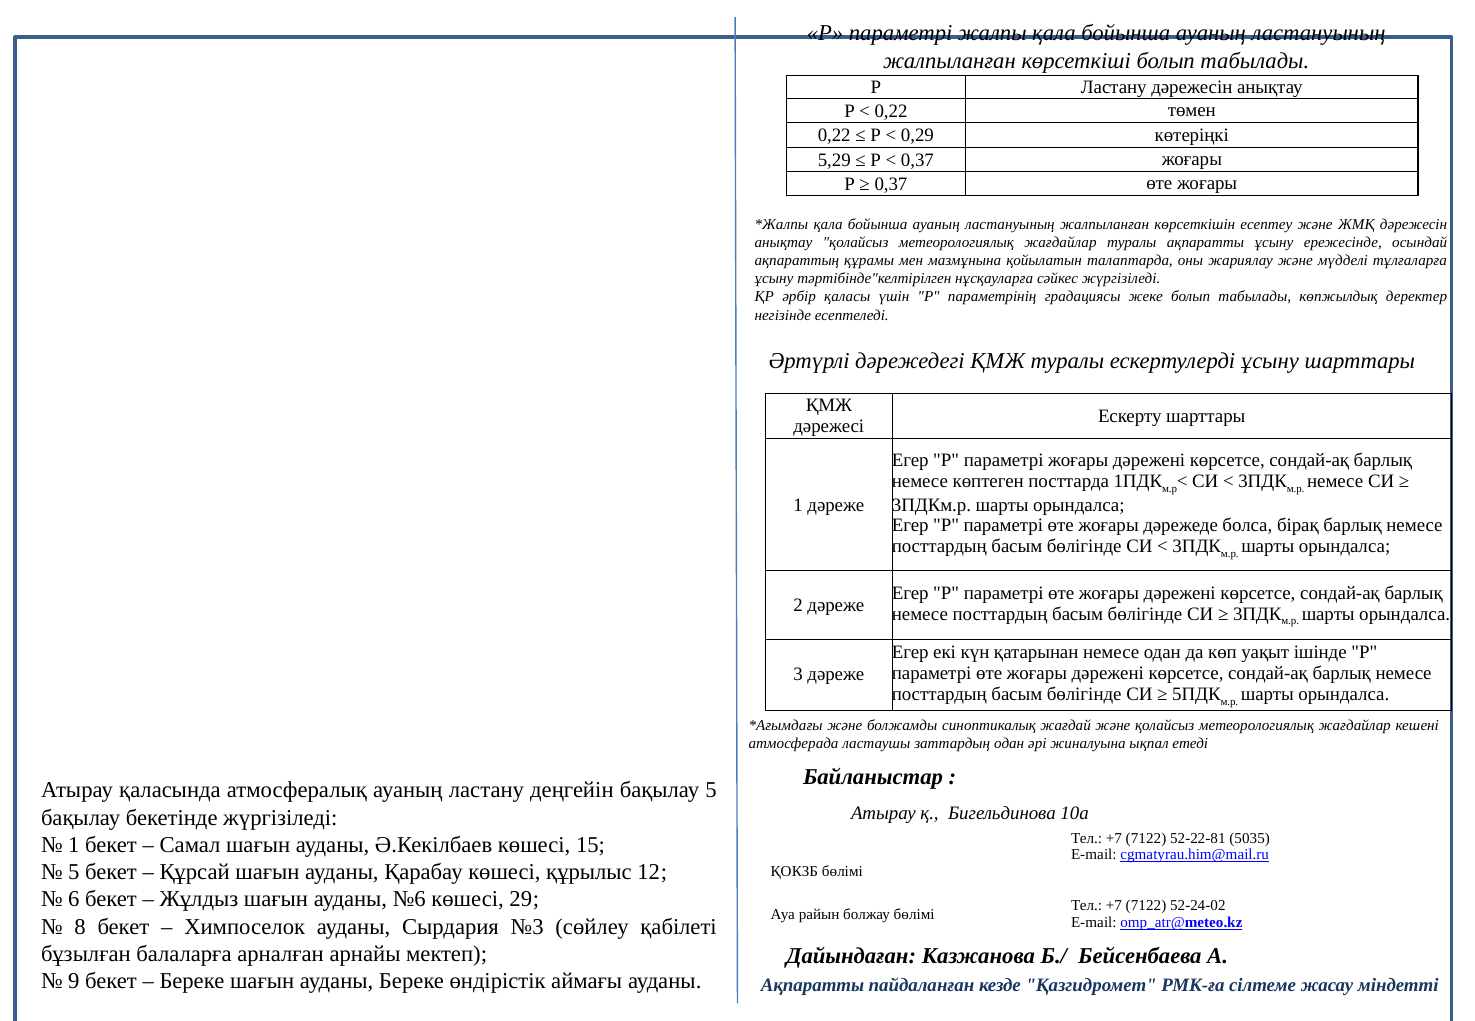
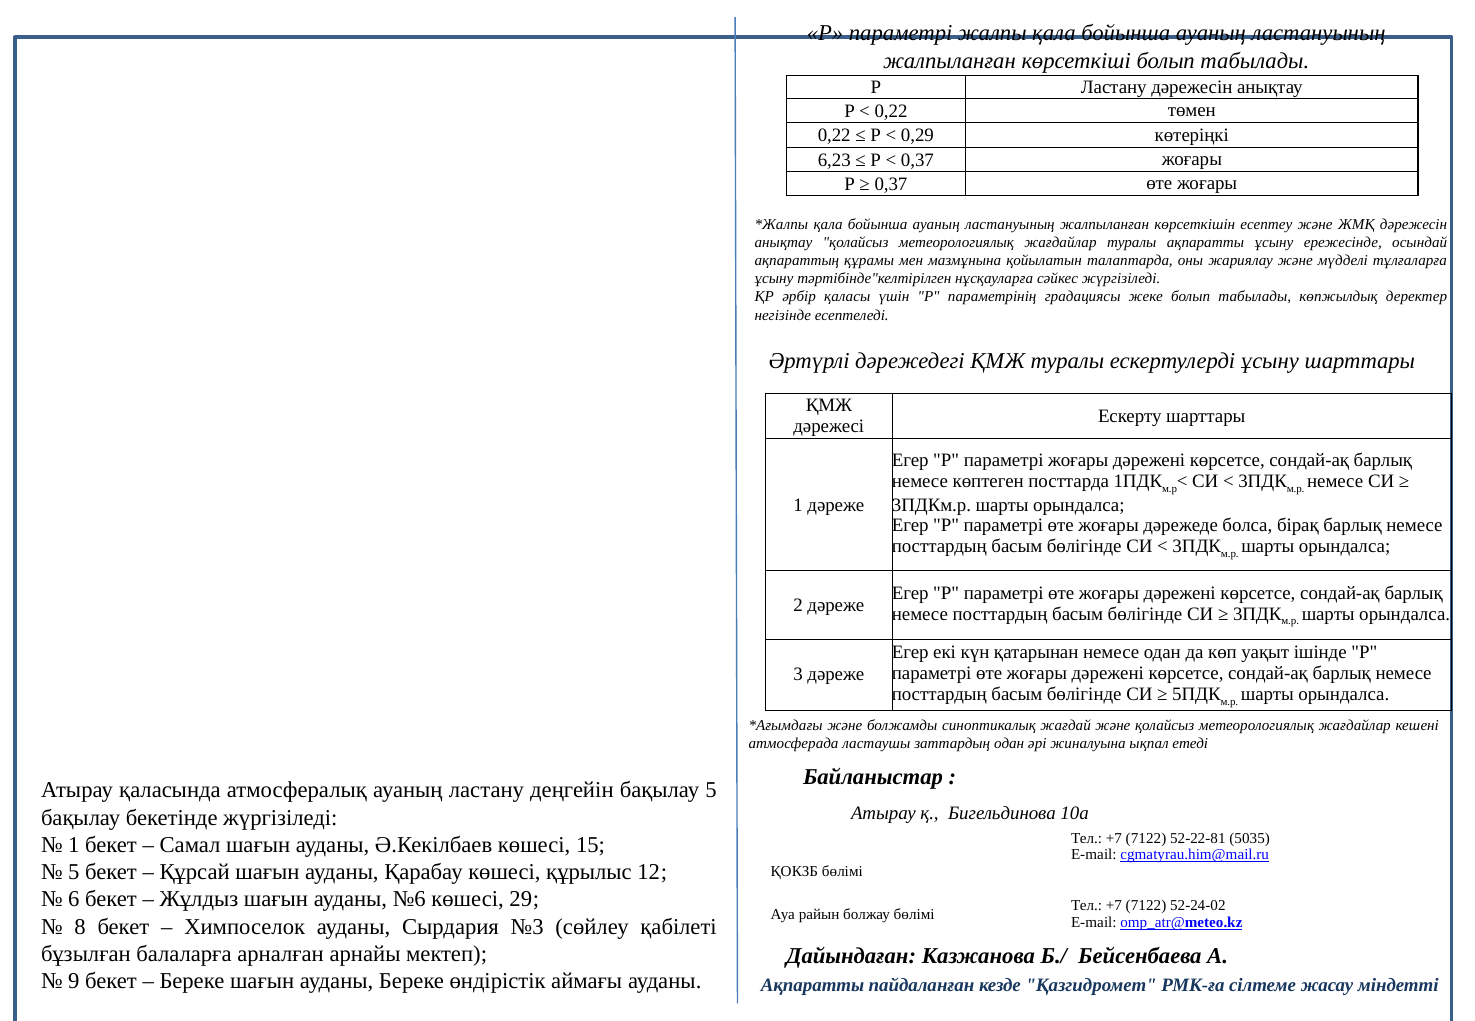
5,29: 5,29 -> 6,23 (834, 160)
